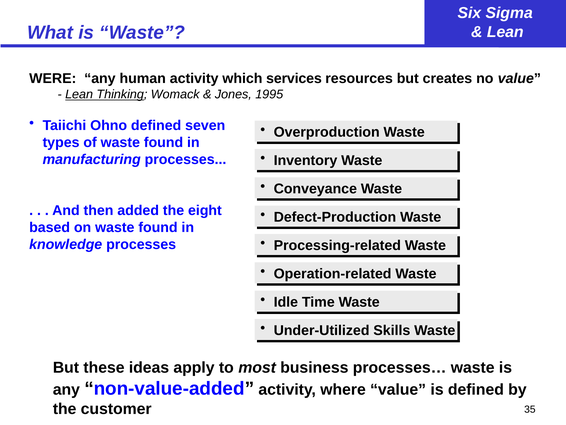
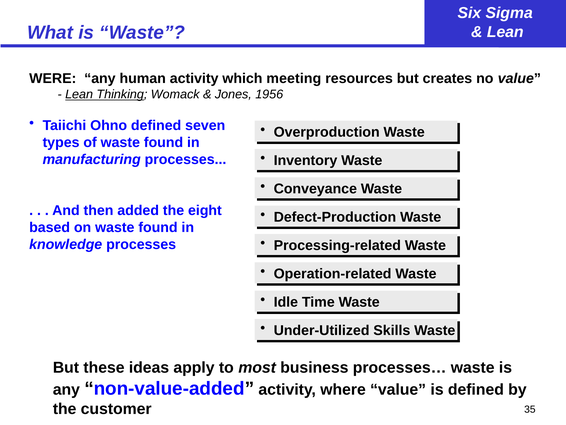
services: services -> meeting (294, 78)
1995: 1995 -> 1956 (269, 94)
